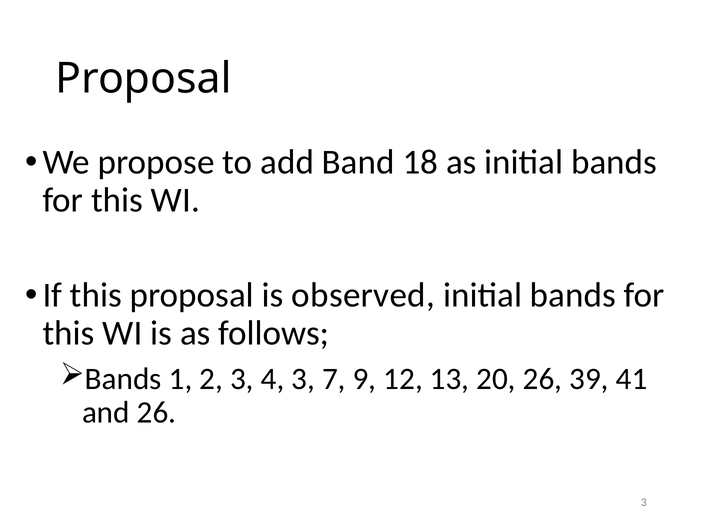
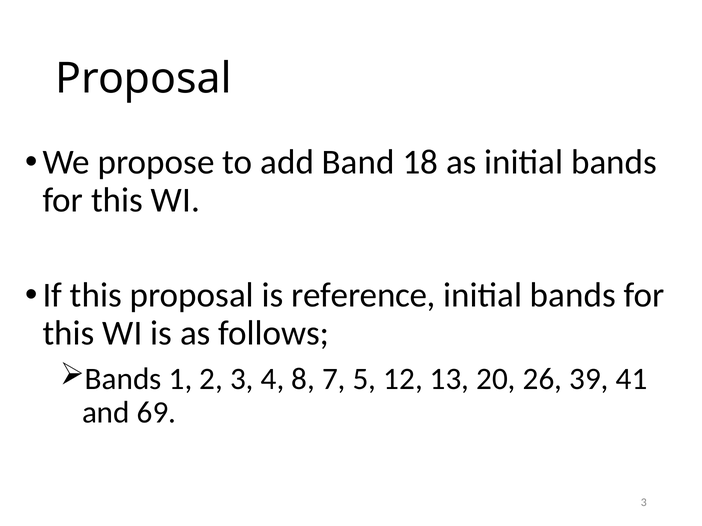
observed: observed -> reference (364, 296)
4 3: 3 -> 8 (303, 379)
9: 9 -> 5 (364, 379)
and 26: 26 -> 69 (157, 413)
